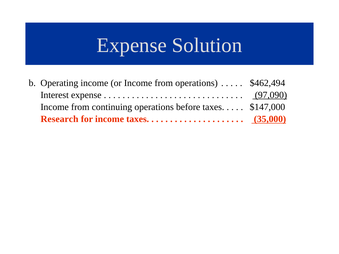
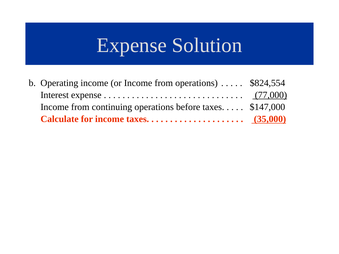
$462,494: $462,494 -> $824,554 (268, 83)
97,090: 97,090 -> 77,000 (271, 95)
Research: Research -> Calculate (60, 119)
